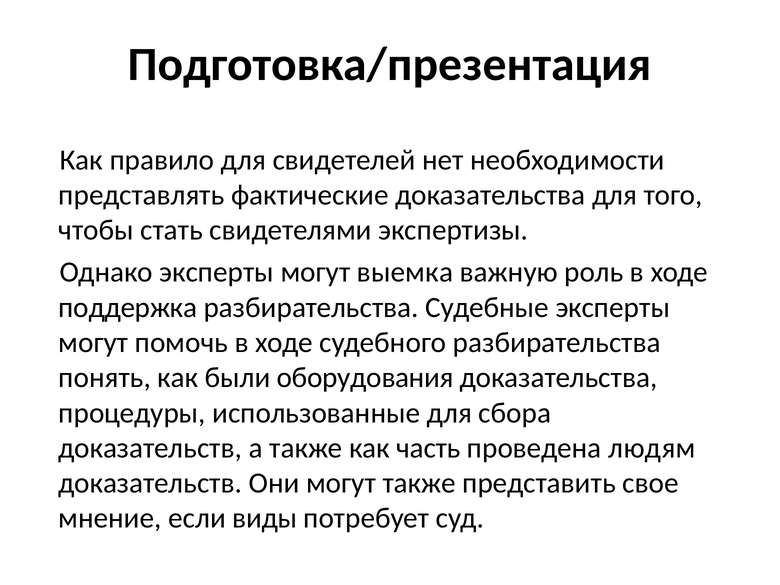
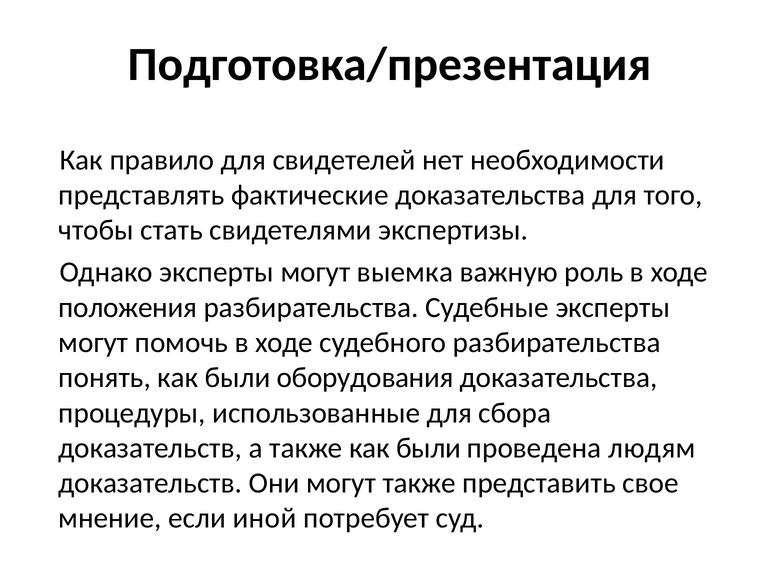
поддержка: поддержка -> положения (128, 307)
также как часть: часть -> были (429, 448)
виды: виды -> иной (265, 518)
